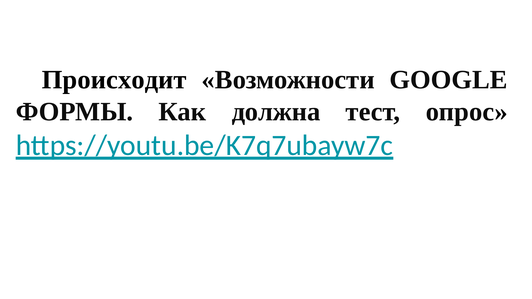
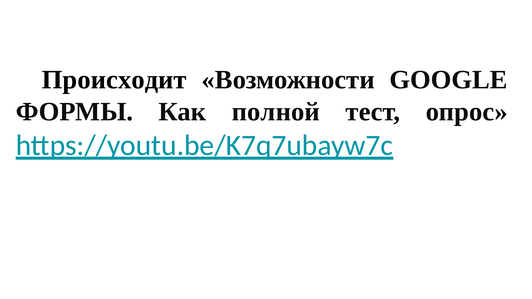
должна: должна -> полной (276, 112)
